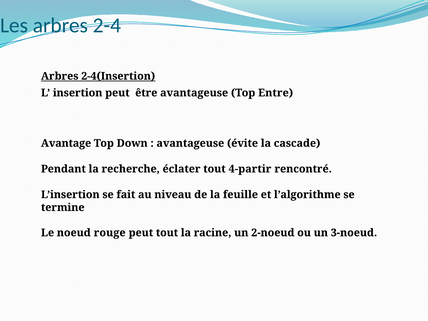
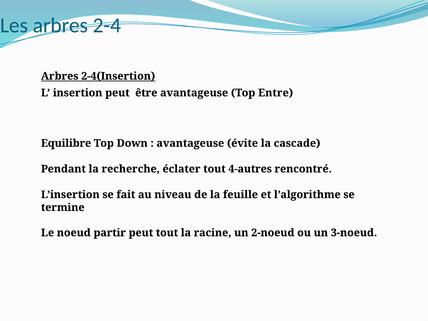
Avantage: Avantage -> Equilibre (66, 143)
4-partir: 4-partir -> 4-autres (250, 169)
rouge: rouge -> partir (110, 233)
